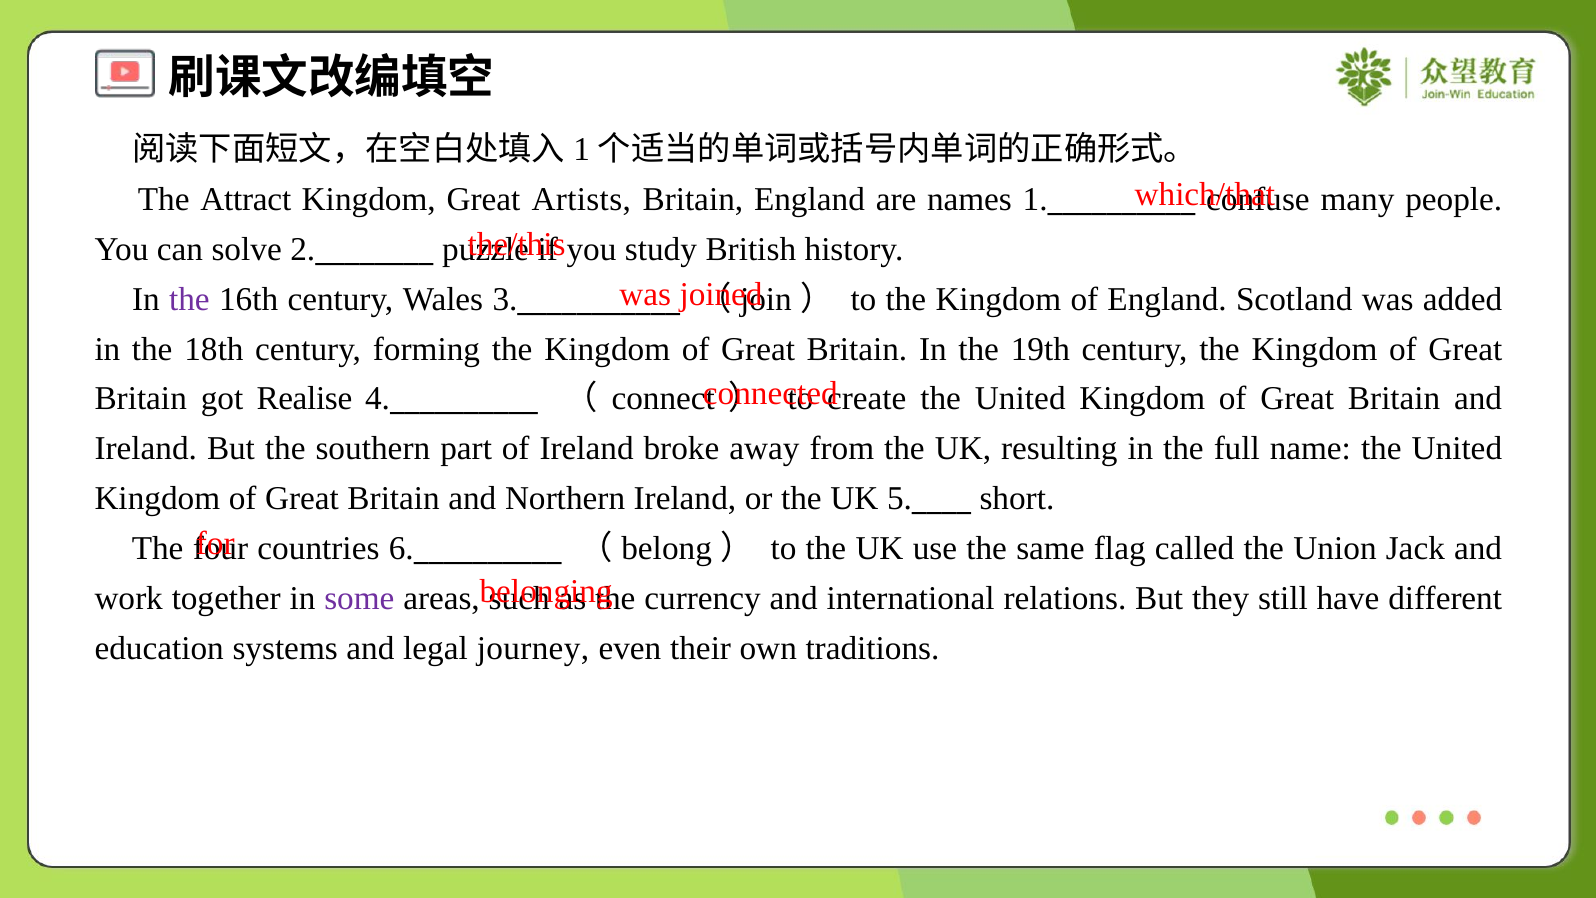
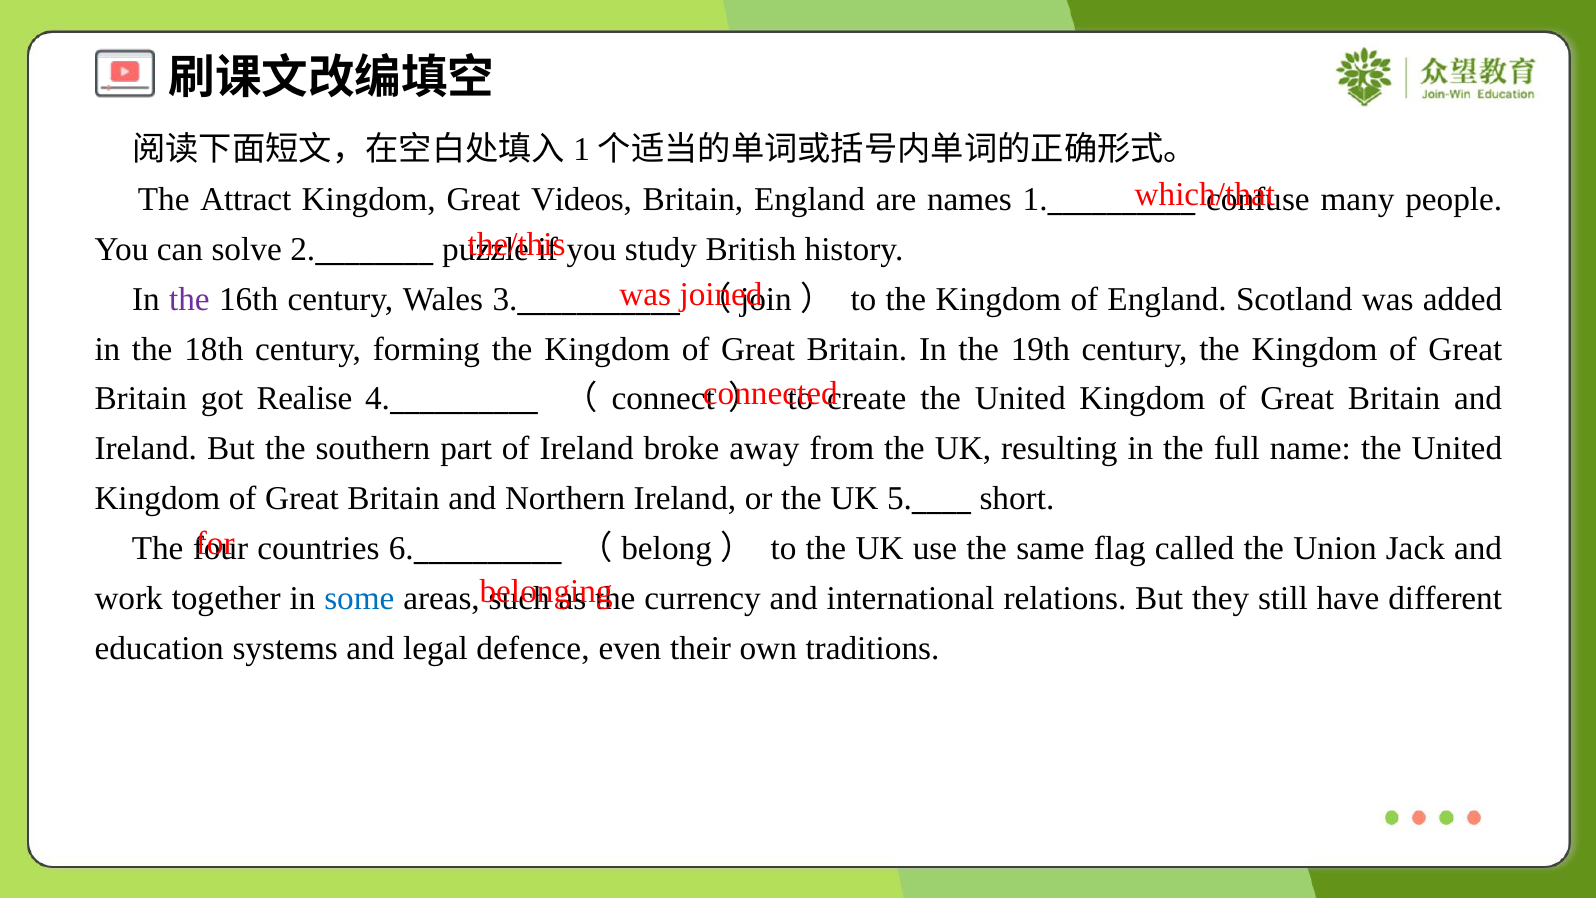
Artists: Artists -> Videos (582, 199)
some colour: purple -> blue (359, 598)
journey: journey -> defence (533, 648)
